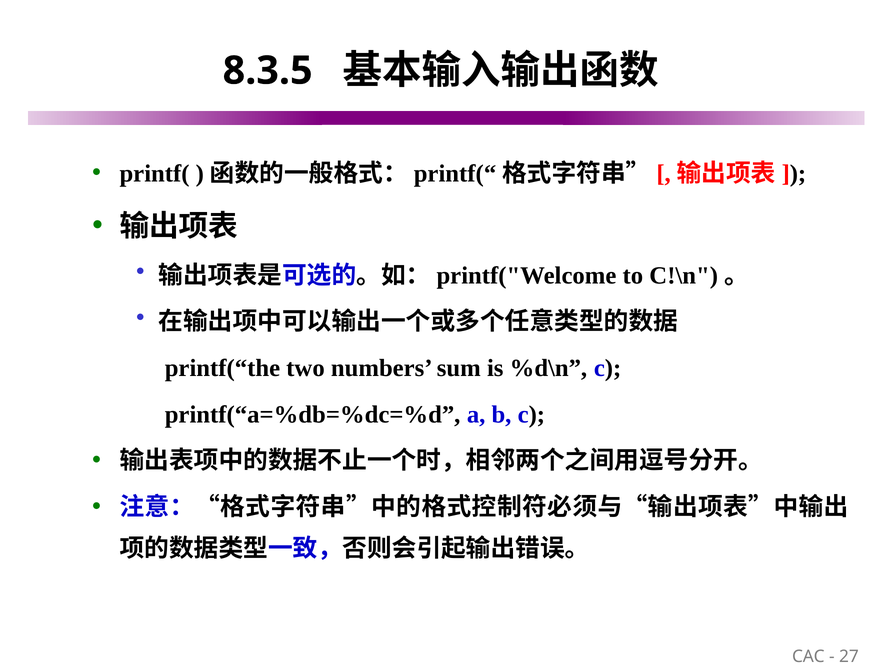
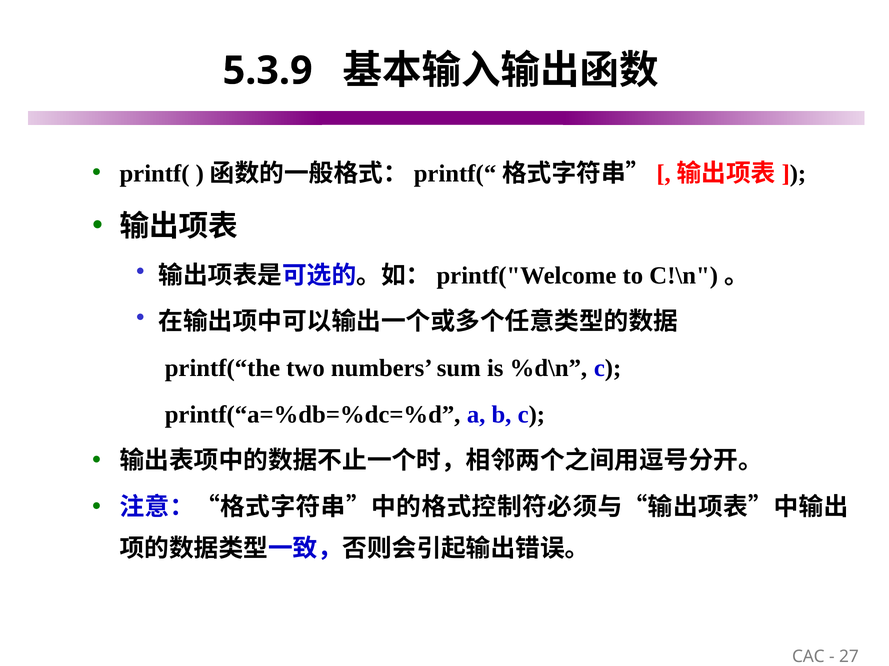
8.3.5: 8.3.5 -> 5.3.9 (268, 71)
